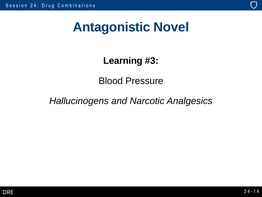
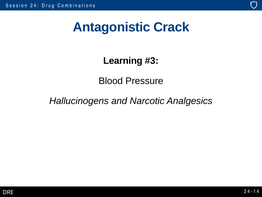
Novel: Novel -> Crack (171, 27)
